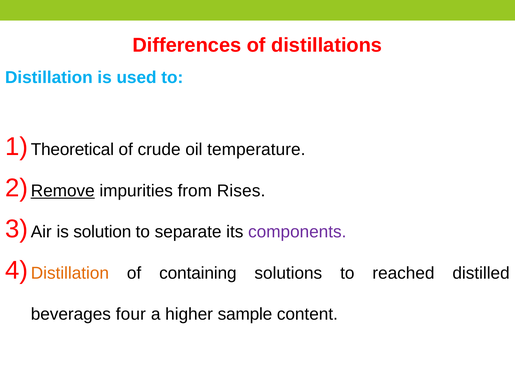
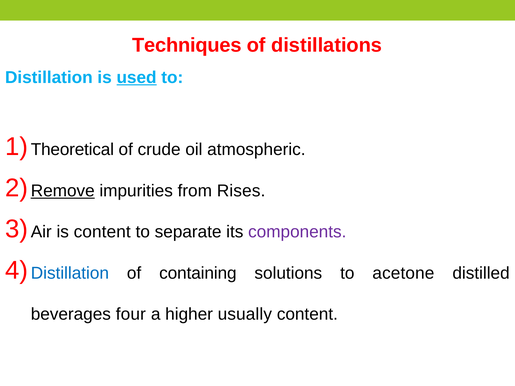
Differences: Differences -> Techniques (187, 45)
used underline: none -> present (137, 78)
temperature: temperature -> atmospheric (256, 150)
is solution: solution -> content (102, 232)
Distillation colour: orange -> blue (70, 273)
reached: reached -> acetone (403, 273)
sample: sample -> usually (245, 314)
